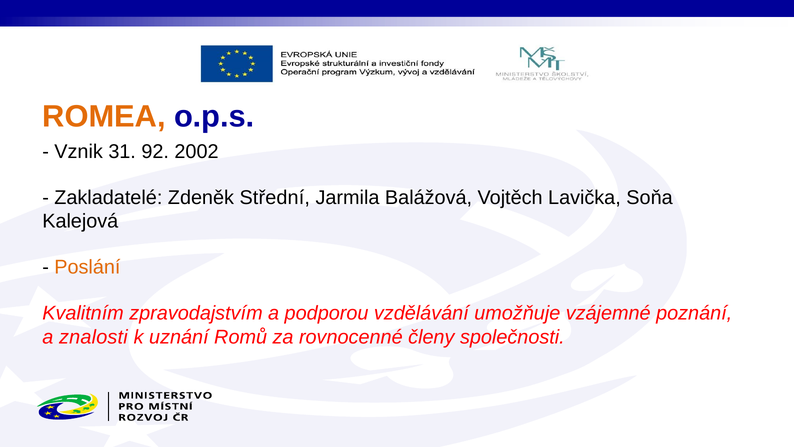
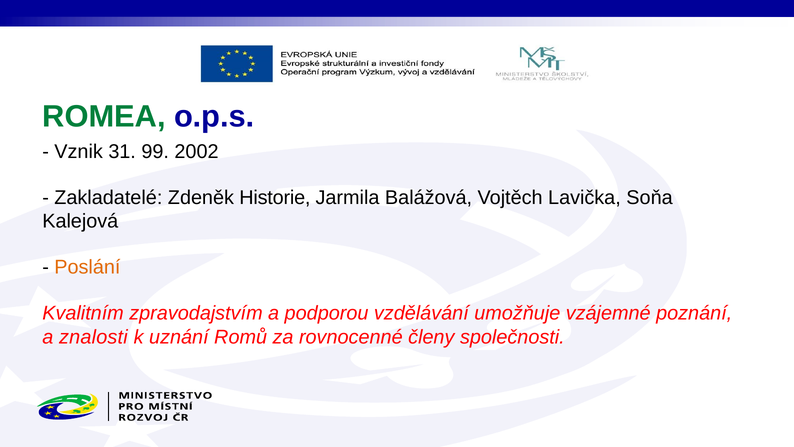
ROMEA colour: orange -> green (104, 117)
92: 92 -> 99 (155, 151)
Střední: Střední -> Historie (275, 197)
